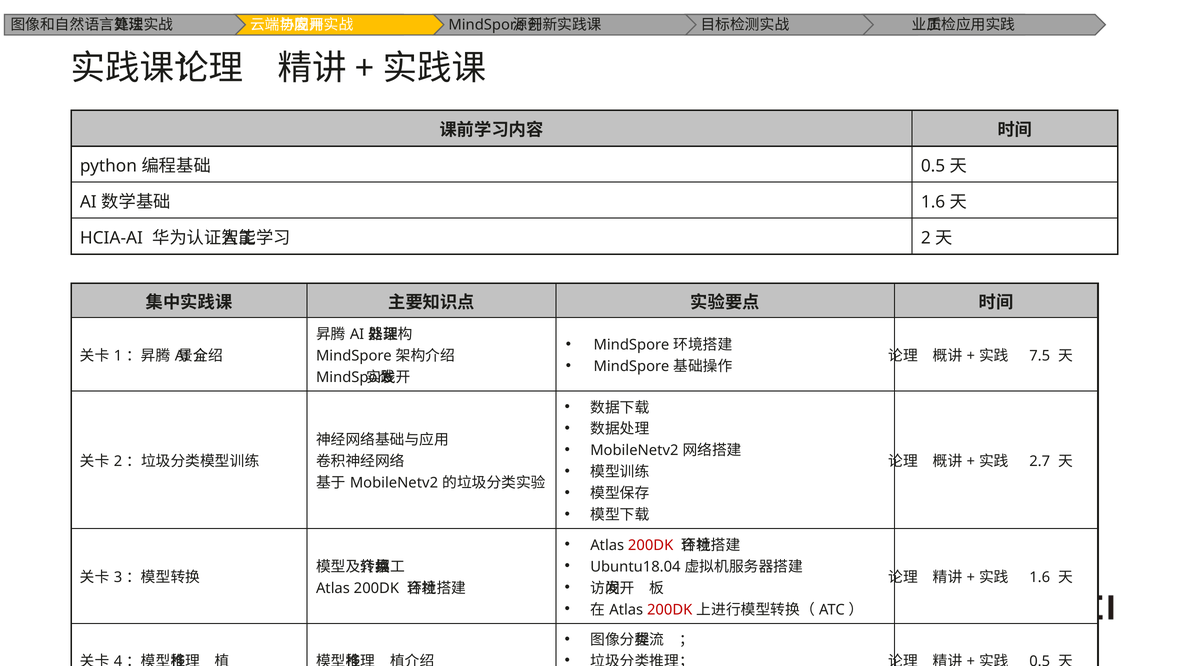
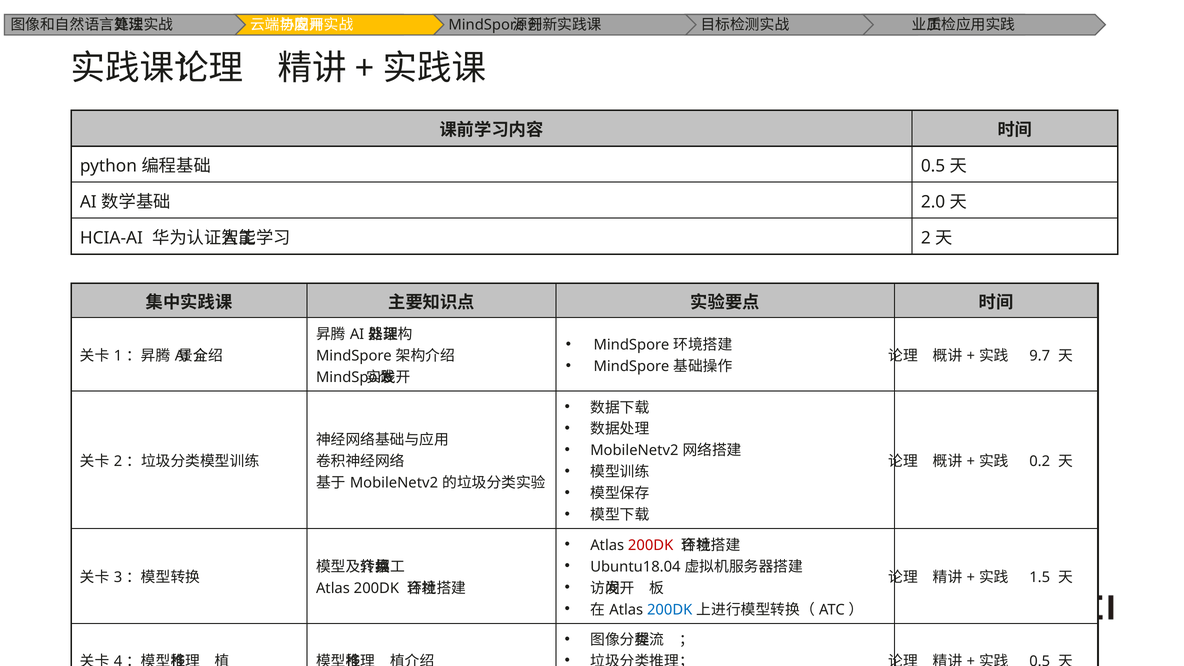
1.6: 1.6 -> 2.0 (933, 202)
7.5: 7.5 -> 9.7 (1040, 356)
2.7: 2.7 -> 0.2 (1040, 461)
1.6: 1.6 -> 1.5 (1040, 577)
200DK colour: red -> blue (670, 609)
